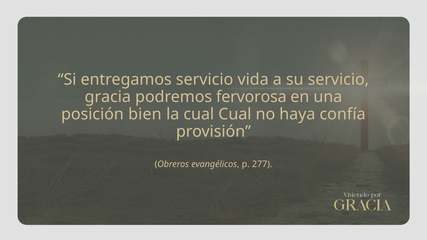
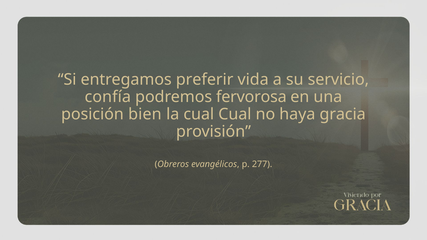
entregamos servicio: servicio -> preferir (205, 80)
gracia: gracia -> confía (108, 97)
confía: confía -> gracia (343, 114)
